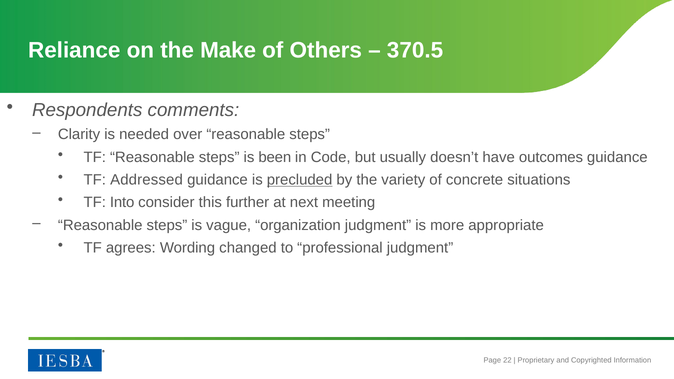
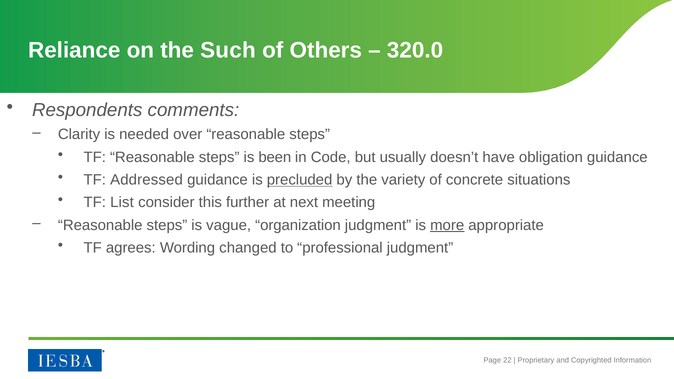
Make: Make -> Such (228, 50)
370.5: 370.5 -> 320.0 (415, 50)
outcomes: outcomes -> obligation (551, 157)
Into: Into -> List (122, 203)
more underline: none -> present (447, 225)
